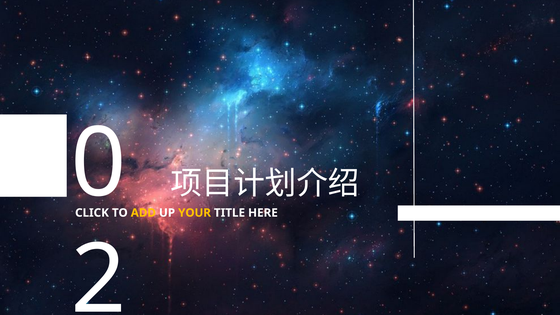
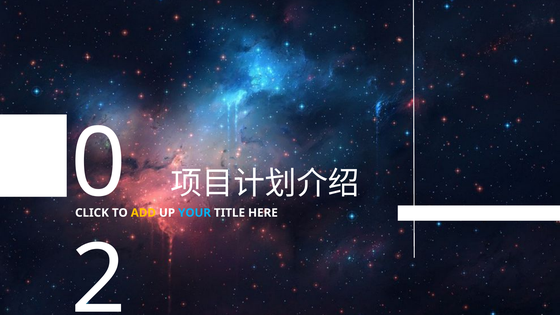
YOUR colour: yellow -> light blue (195, 213)
